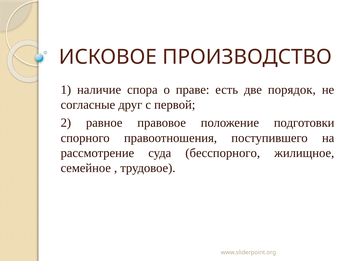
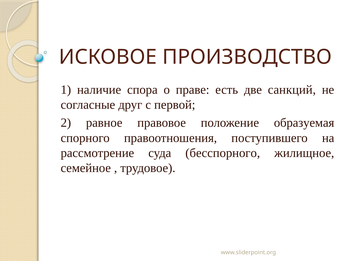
порядок: порядок -> санкций (292, 90)
подготовки: подготовки -> образуемая (304, 123)
